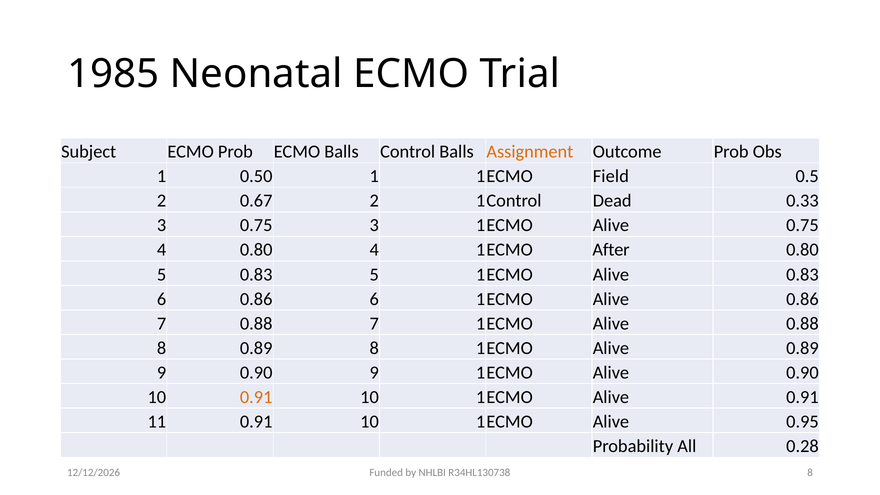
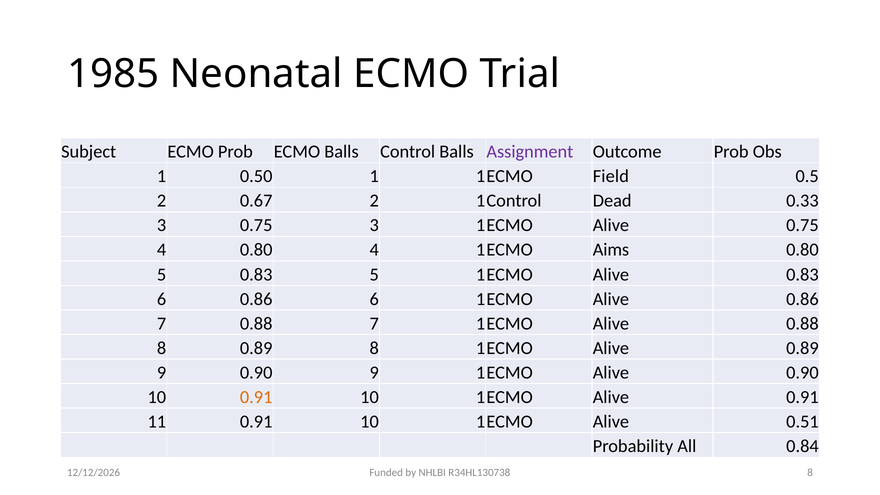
Assignment colour: orange -> purple (530, 152)
After: After -> Aims (611, 250)
0.95: 0.95 -> 0.51 (802, 422)
0.28: 0.28 -> 0.84 (802, 446)
